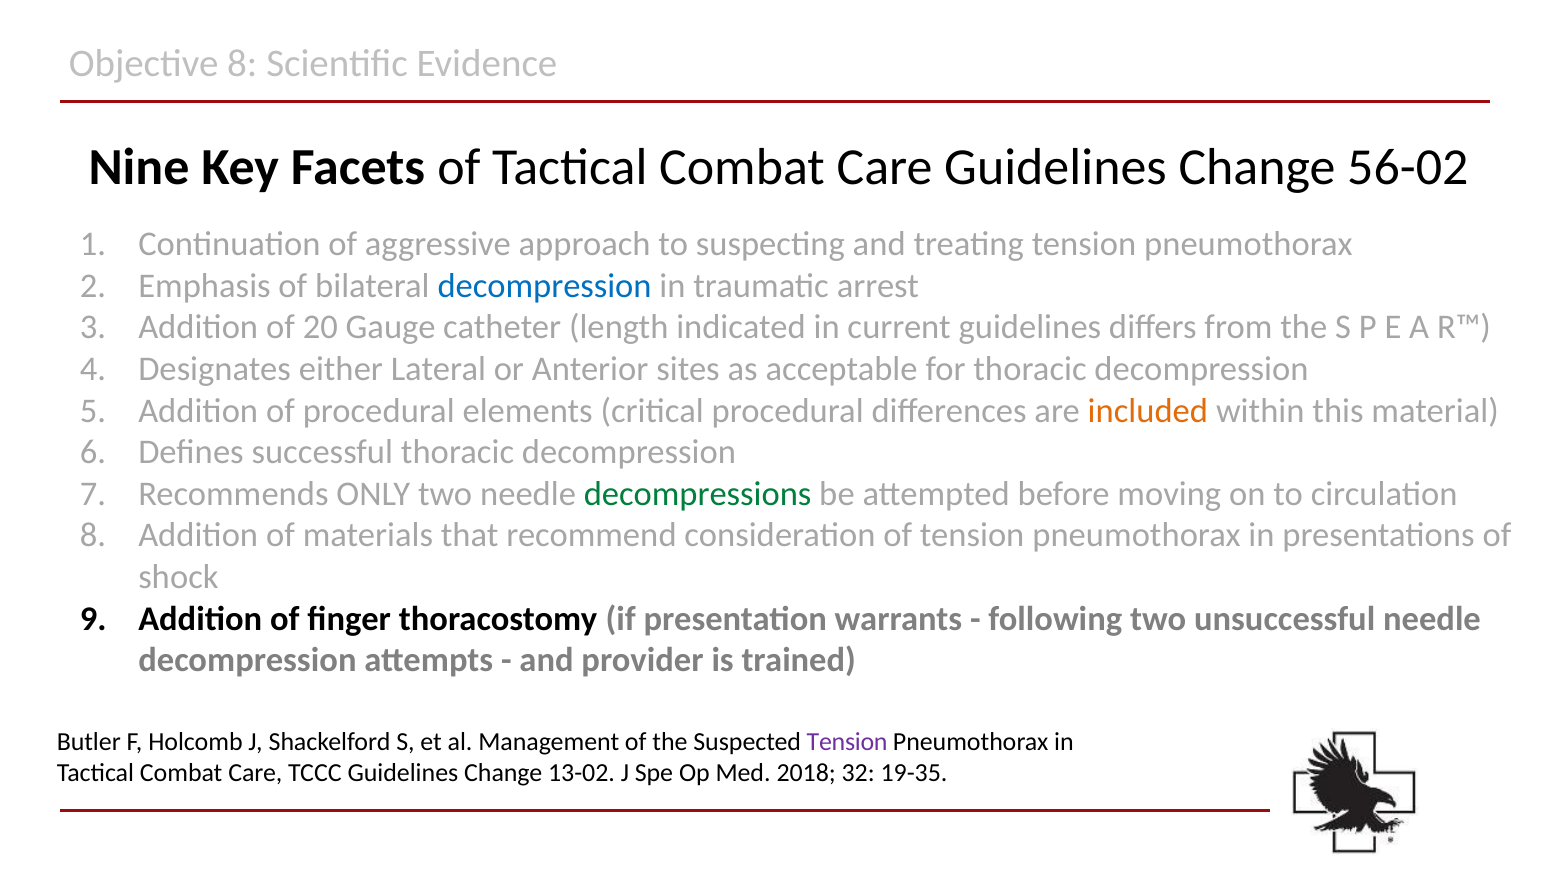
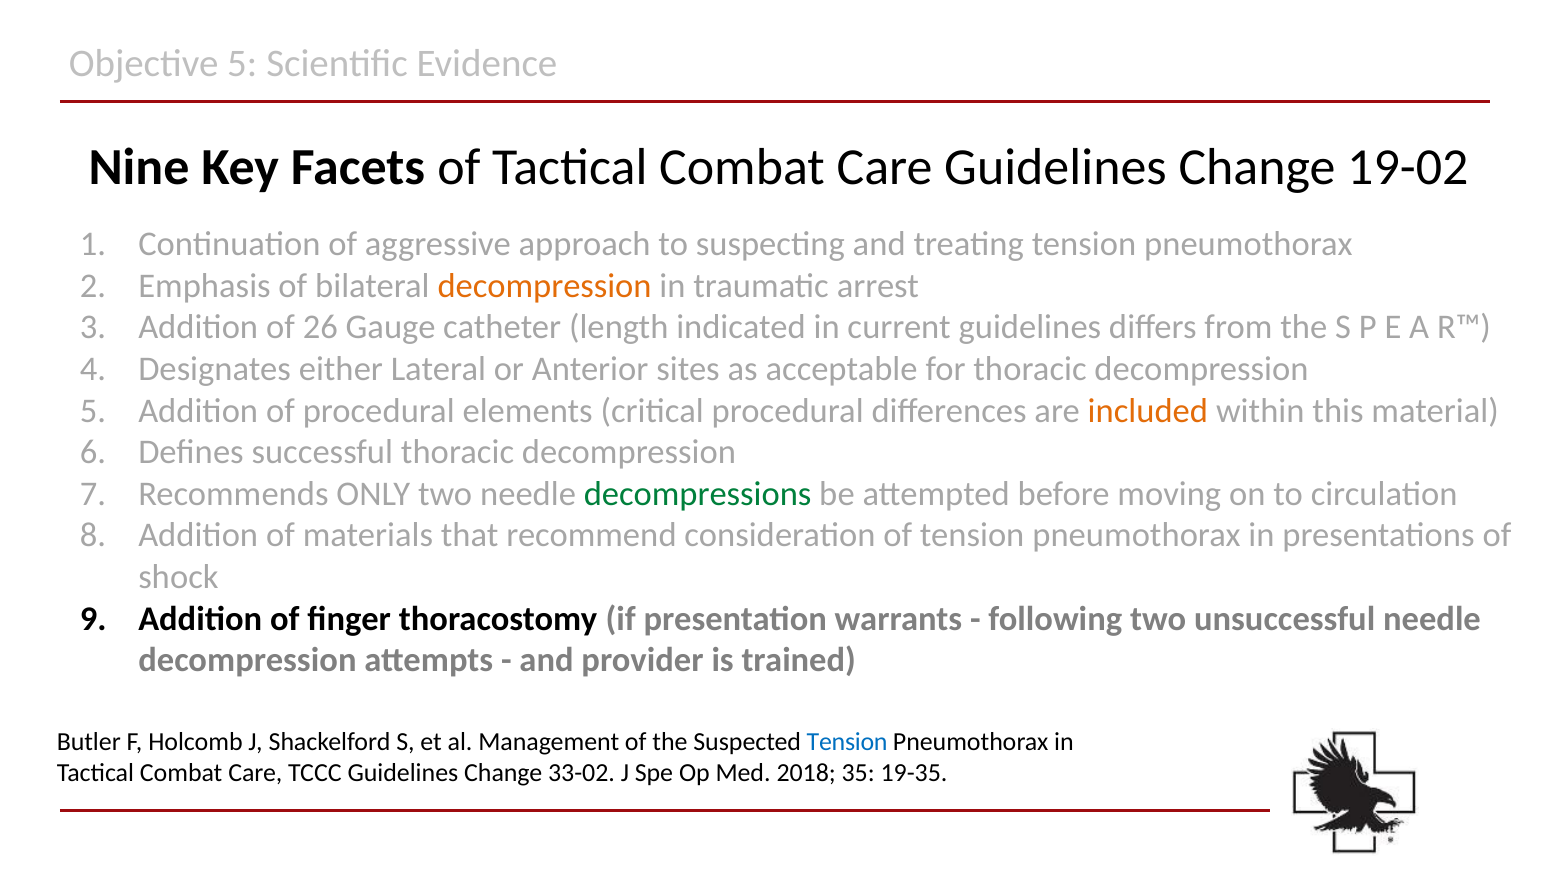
Objective 8: 8 -> 5 (242, 64)
56-02: 56-02 -> 19-02 (1408, 167)
decompression colour: blue -> orange (545, 286)
20: 20 -> 26 (320, 327)
Tension colour: purple -> blue (847, 742)
13-02: 13-02 -> 33-02 (582, 773)
32: 32 -> 35 (858, 773)
